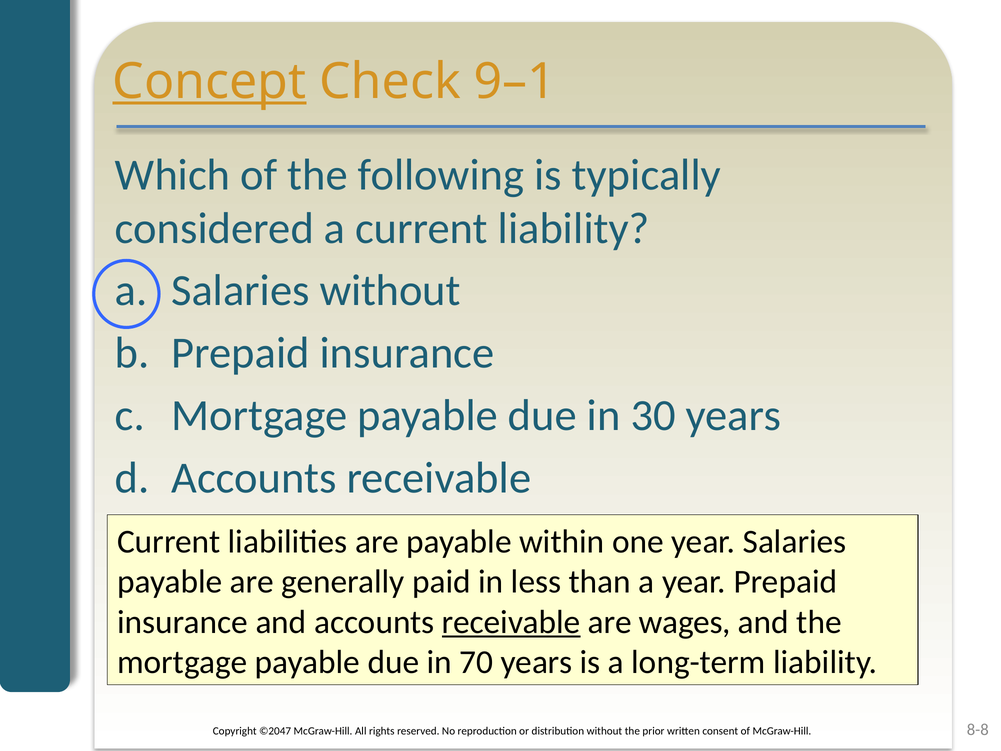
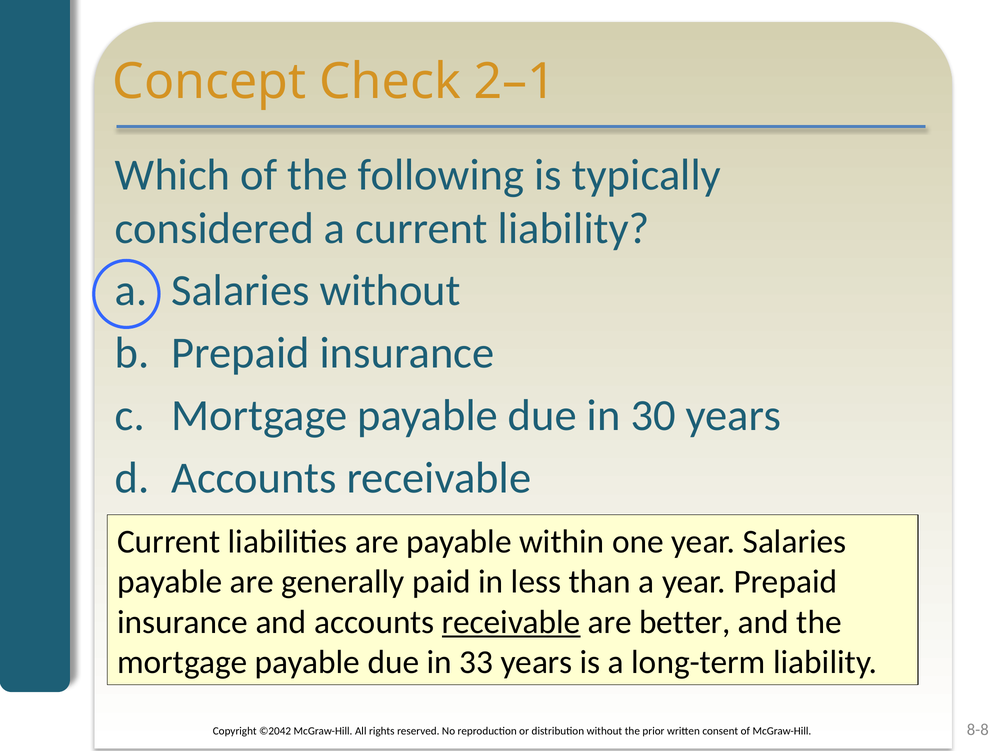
Concept underline: present -> none (209, 82)
9–1: 9–1 -> 2–1 (515, 82)
wages: wages -> better (685, 622)
70: 70 -> 33 (476, 662)
©2047: ©2047 -> ©2042 (275, 731)
